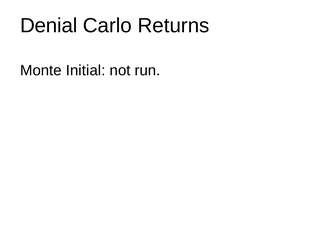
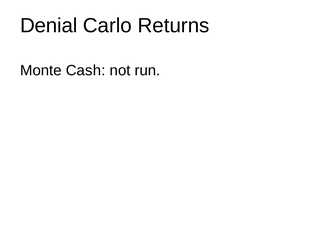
Initial: Initial -> Cash (86, 70)
